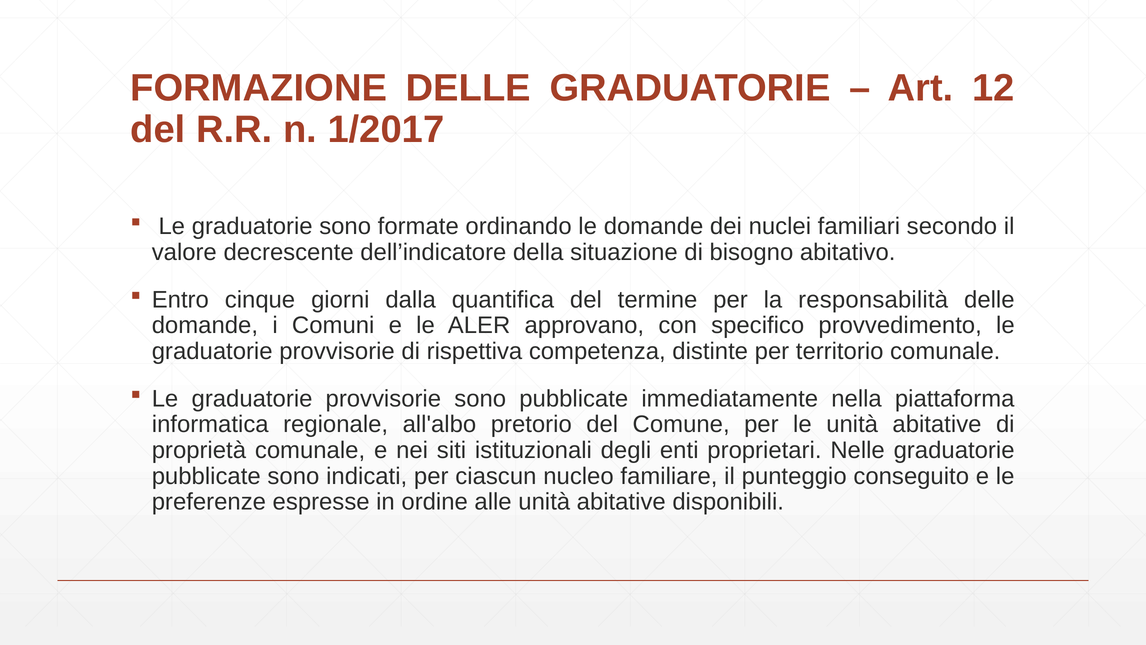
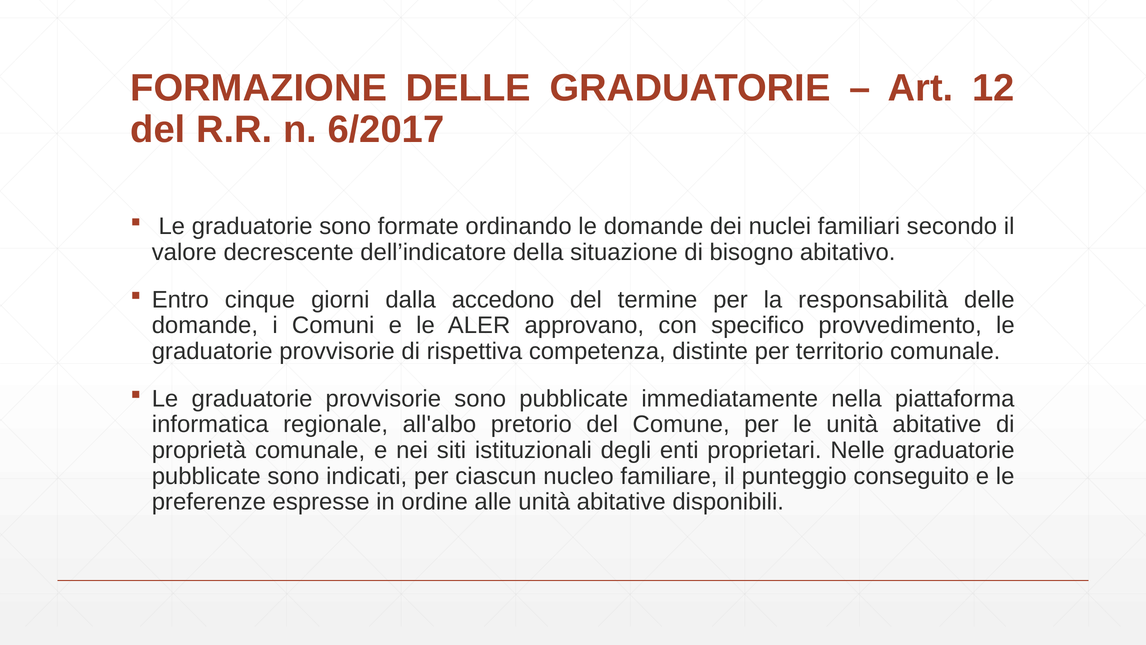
1/2017: 1/2017 -> 6/2017 (386, 130)
quantifica: quantifica -> accedono (503, 299)
